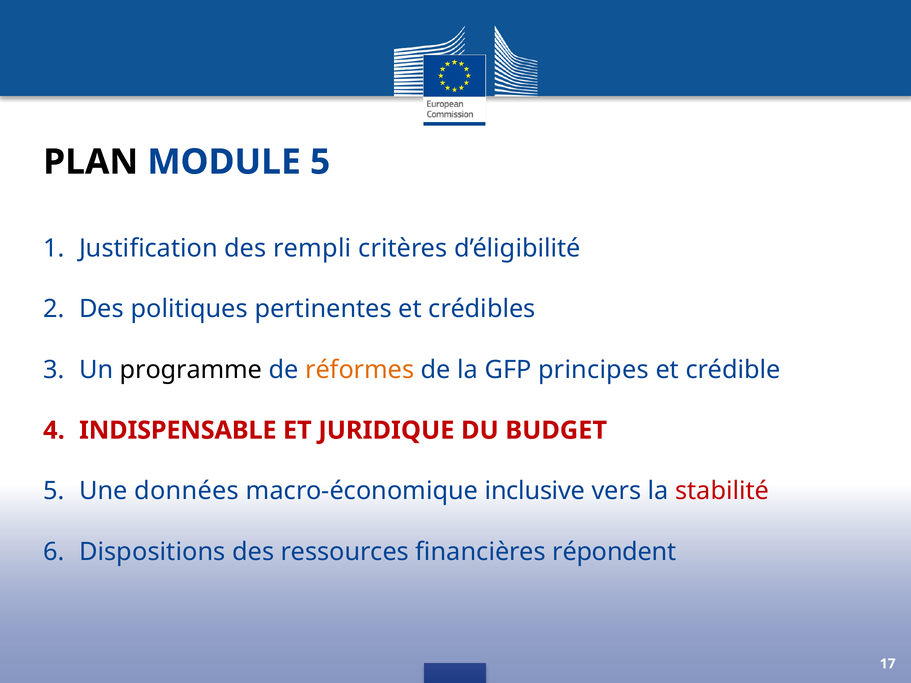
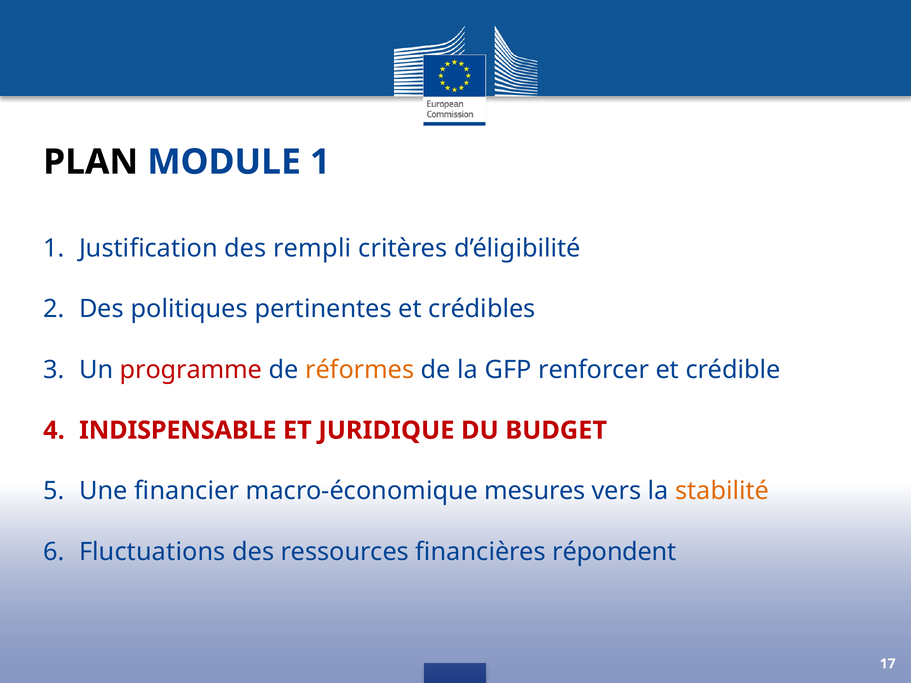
MODULE 5: 5 -> 1 (320, 162)
programme colour: black -> red (191, 370)
principes: principes -> renforcer (594, 370)
données: données -> financier (187, 491)
inclusive: inclusive -> mesures (535, 491)
stabilité colour: red -> orange (722, 491)
Dispositions: Dispositions -> Fluctuations (152, 552)
